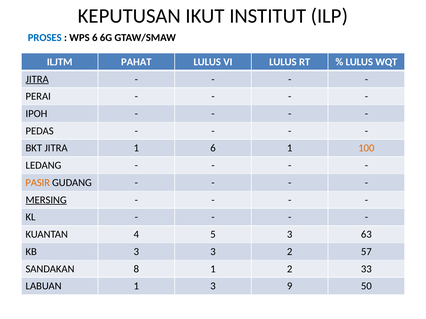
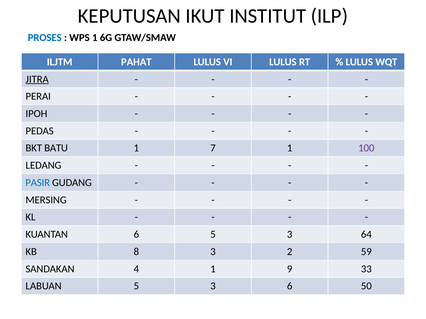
WPS 6: 6 -> 1 (95, 38)
BKT JITRA: JITRA -> BATU (56, 148)
1 6: 6 -> 7 (213, 148)
100 colour: orange -> purple (366, 148)
PASIR colour: orange -> blue (38, 183)
MERSING underline: present -> none (46, 200)
KUANTAN 4: 4 -> 6 (136, 235)
63: 63 -> 64 (366, 235)
KB 3: 3 -> 8 (136, 252)
57: 57 -> 59 (366, 252)
8: 8 -> 4 (136, 269)
1 2: 2 -> 9 (290, 269)
LABUAN 1: 1 -> 5 (136, 287)
3 9: 9 -> 6 (290, 287)
